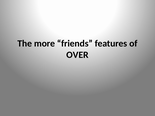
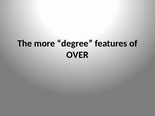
friends: friends -> degree (75, 44)
